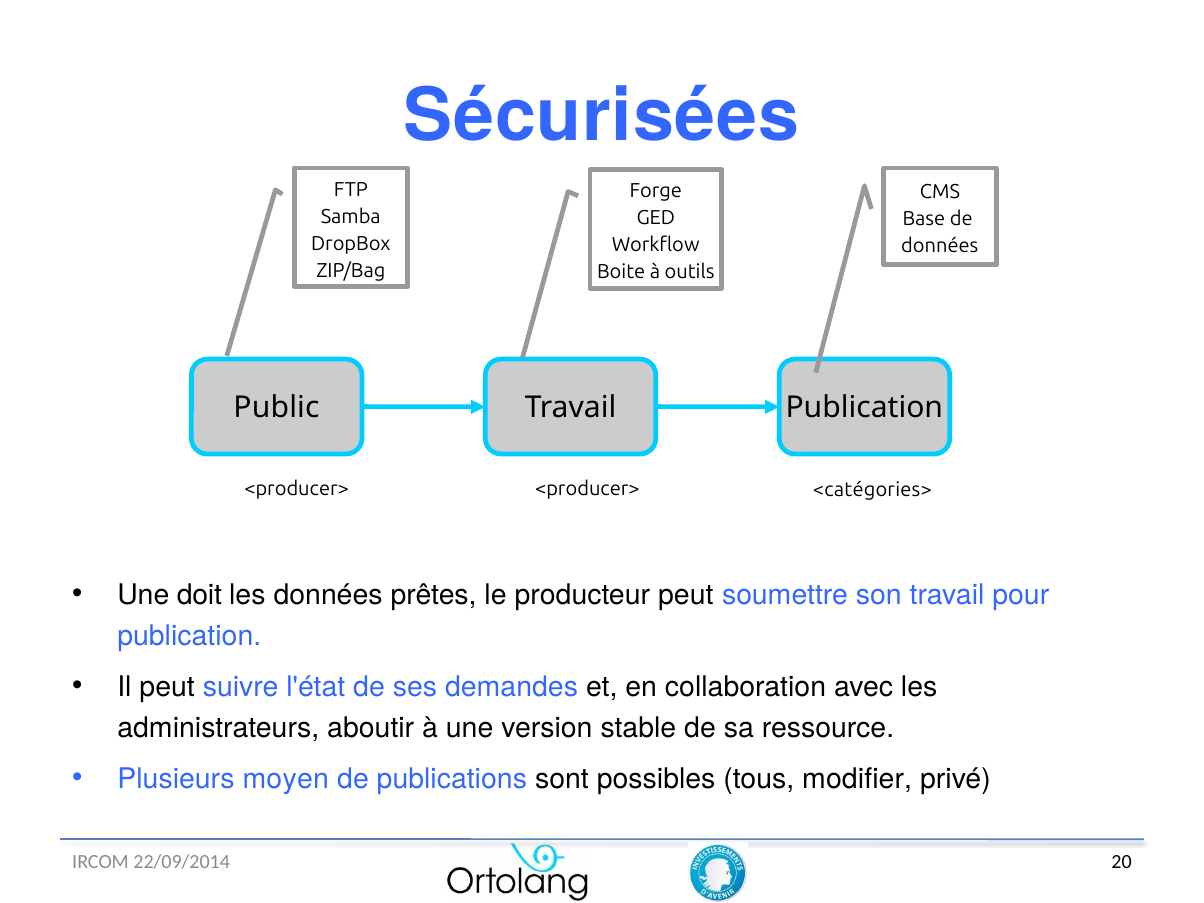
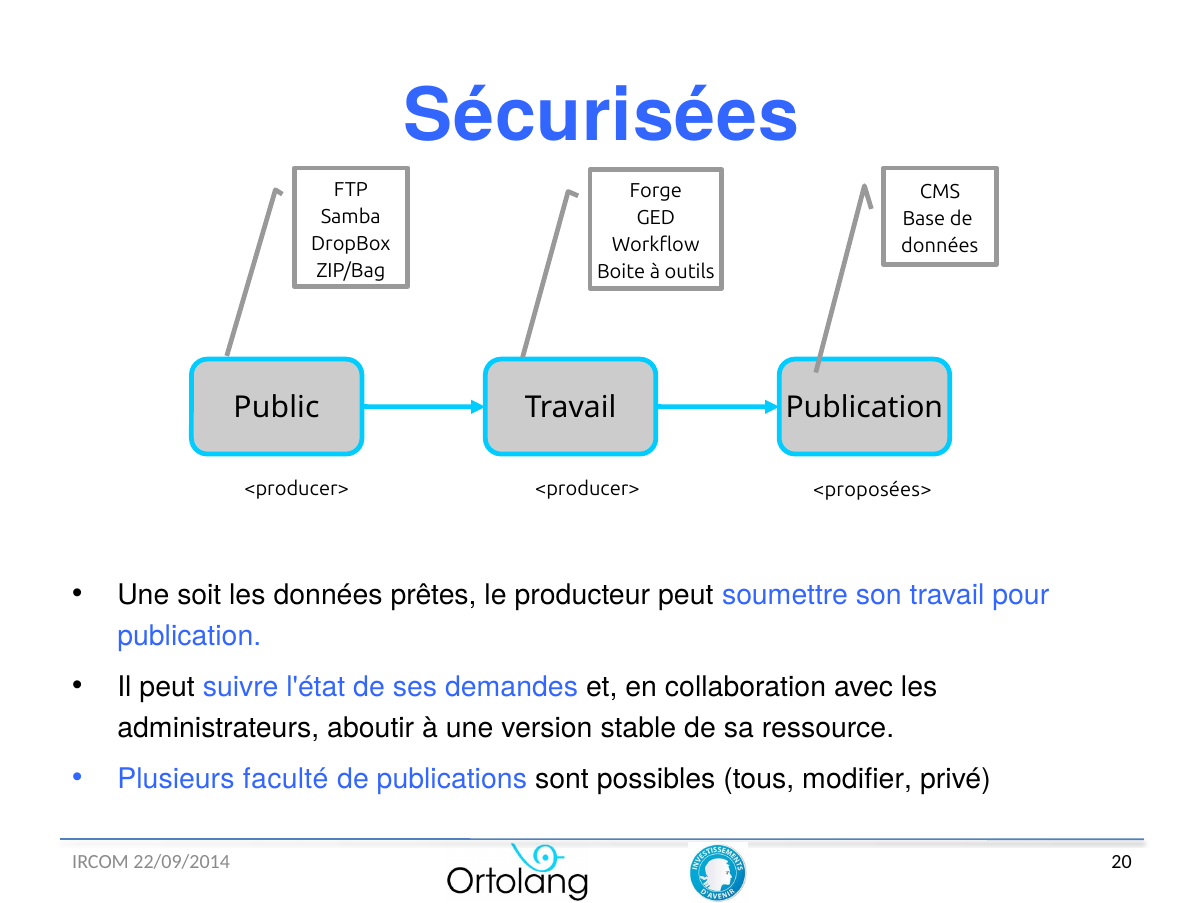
<catégories>: <catégories> -> <proposées> (872, 490)
doit: doit -> soit (199, 595)
moyen: moyen -> faculté (286, 779)
